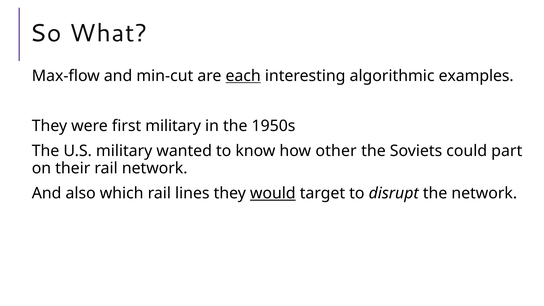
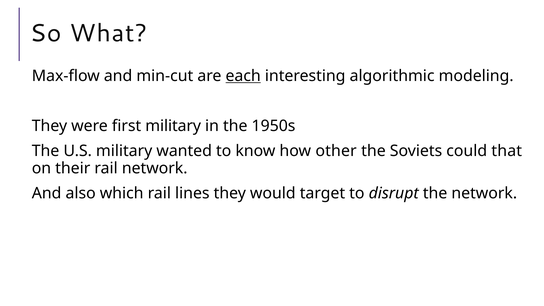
examples: examples -> modeling (476, 76)
part: part -> that (507, 151)
would underline: present -> none (273, 193)
